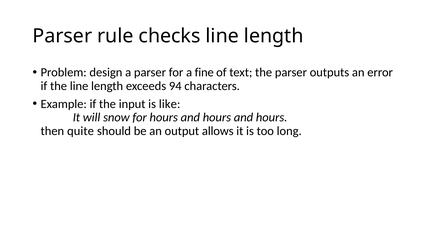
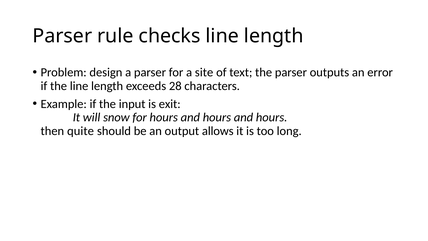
fine: fine -> site (204, 72)
94: 94 -> 28 (175, 86)
like: like -> exit (170, 104)
